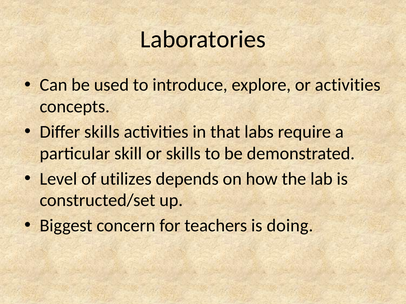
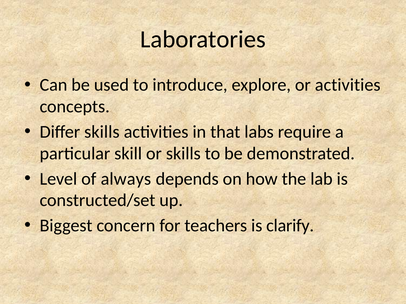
utilizes: utilizes -> always (126, 179)
doing: doing -> clarify (290, 226)
